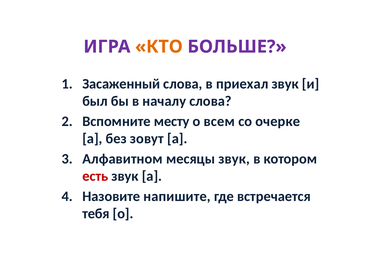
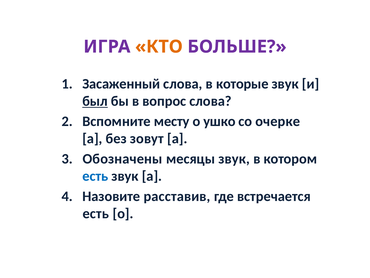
приехал: приехал -> которые (242, 84)
был underline: none -> present (95, 101)
началу: началу -> вопрос (164, 101)
всем: всем -> ушко (219, 121)
Алфавитном: Алфавитном -> Обозначены (122, 159)
есть colour: red -> blue (95, 176)
напишите: напишите -> расставив (177, 196)
тебя: тебя -> есть (96, 213)
